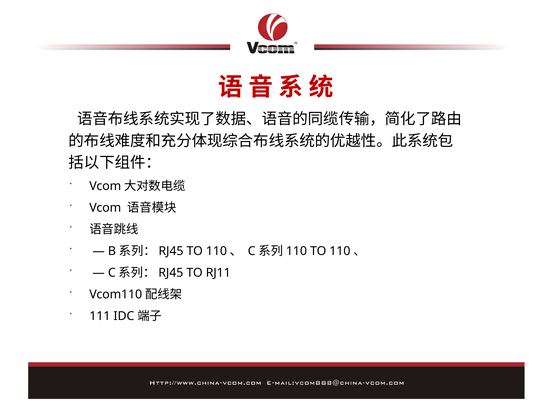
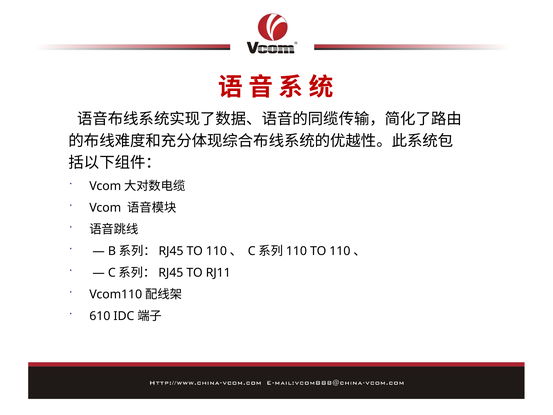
111: 111 -> 610 (100, 316)
